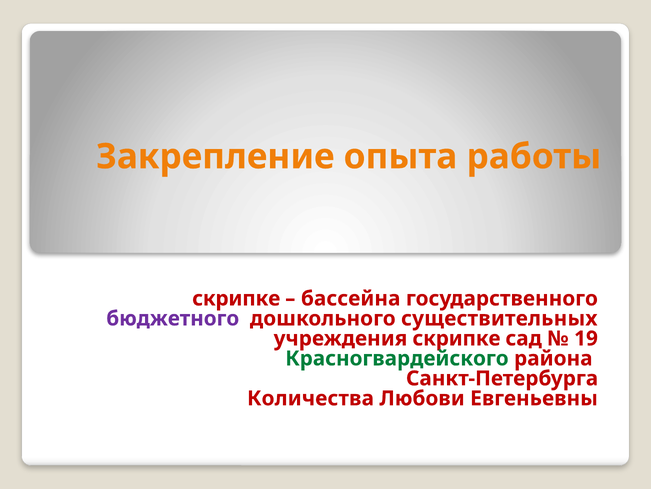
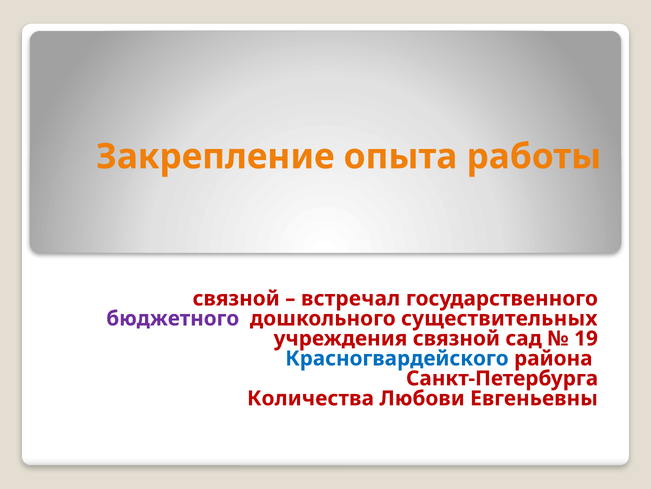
скрипке: скрипке -> связной (236, 298)
бассейна: бассейна -> встречал (351, 298)
учреждения скрипке: скрипке -> связной (456, 338)
Красногвардейского colour: green -> blue (397, 358)
